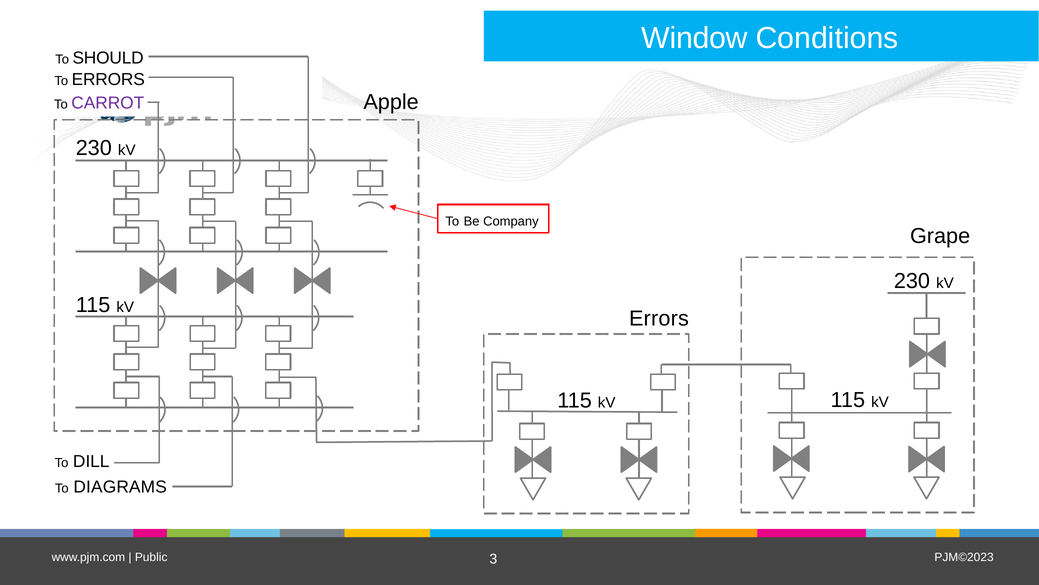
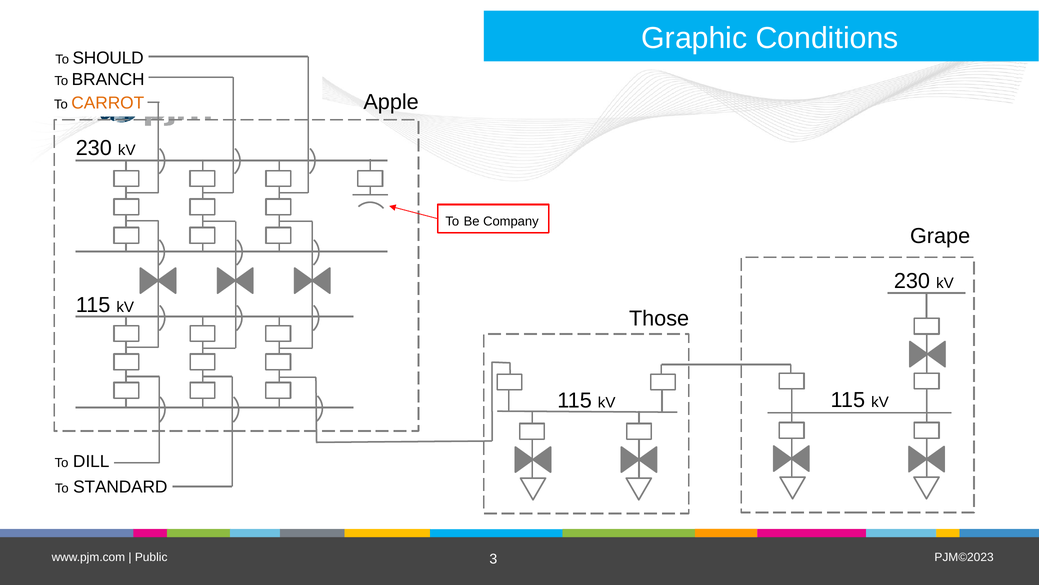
Window: Window -> Graphic (694, 38)
To ERRORS: ERRORS -> BRANCH (108, 80)
CARROT colour: purple -> orange (108, 103)
Errors: Errors -> Those (659, 318)
DIAGRAMS: DIAGRAMS -> STANDARD (120, 487)
